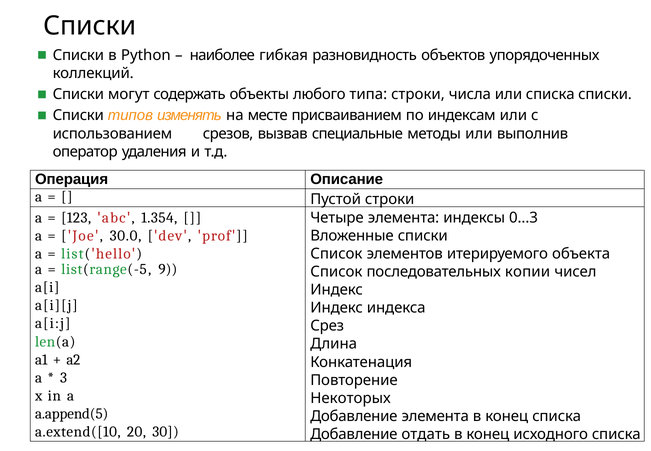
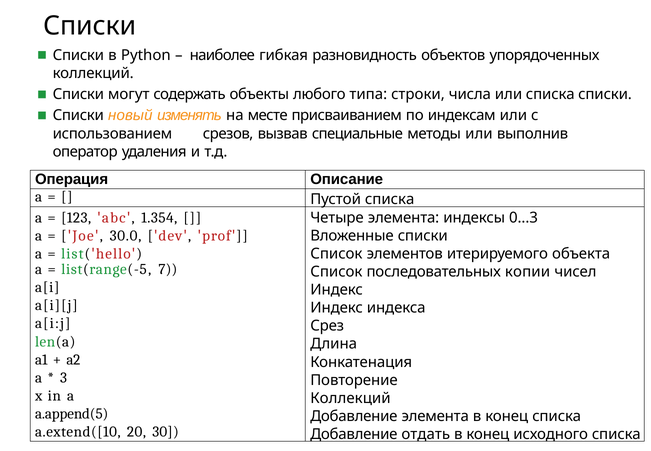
типов: типов -> новый (130, 115)
Пустой строки: строки -> списка (390, 199)
9: 9 -> 7 (168, 269)
a Некоторых: Некоторых -> Коллекций (350, 398)
